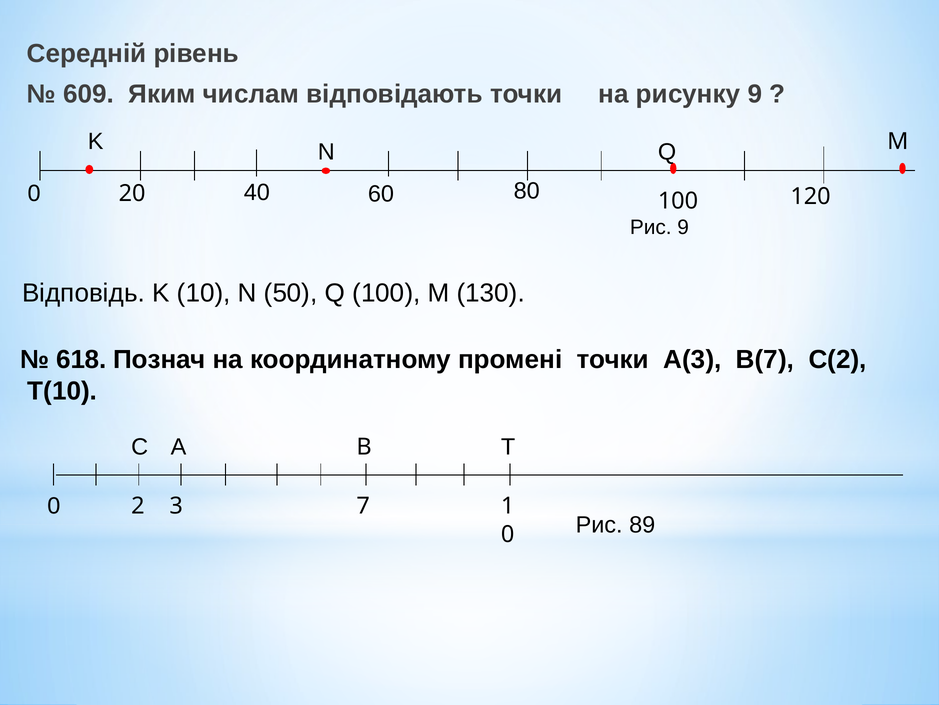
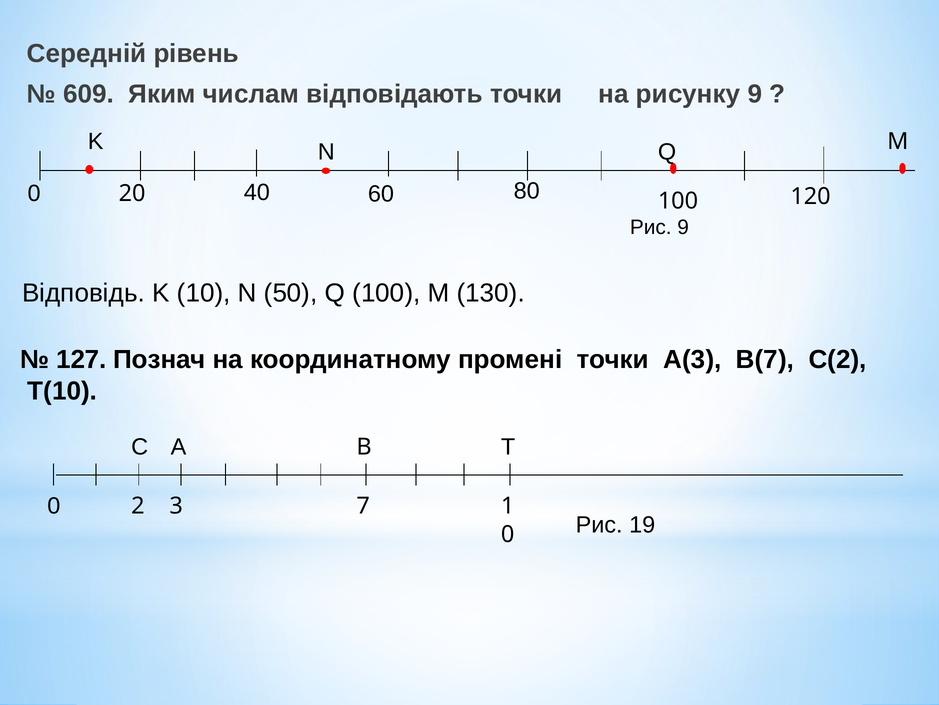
618: 618 -> 127 (81, 359)
89: 89 -> 19 (642, 524)
